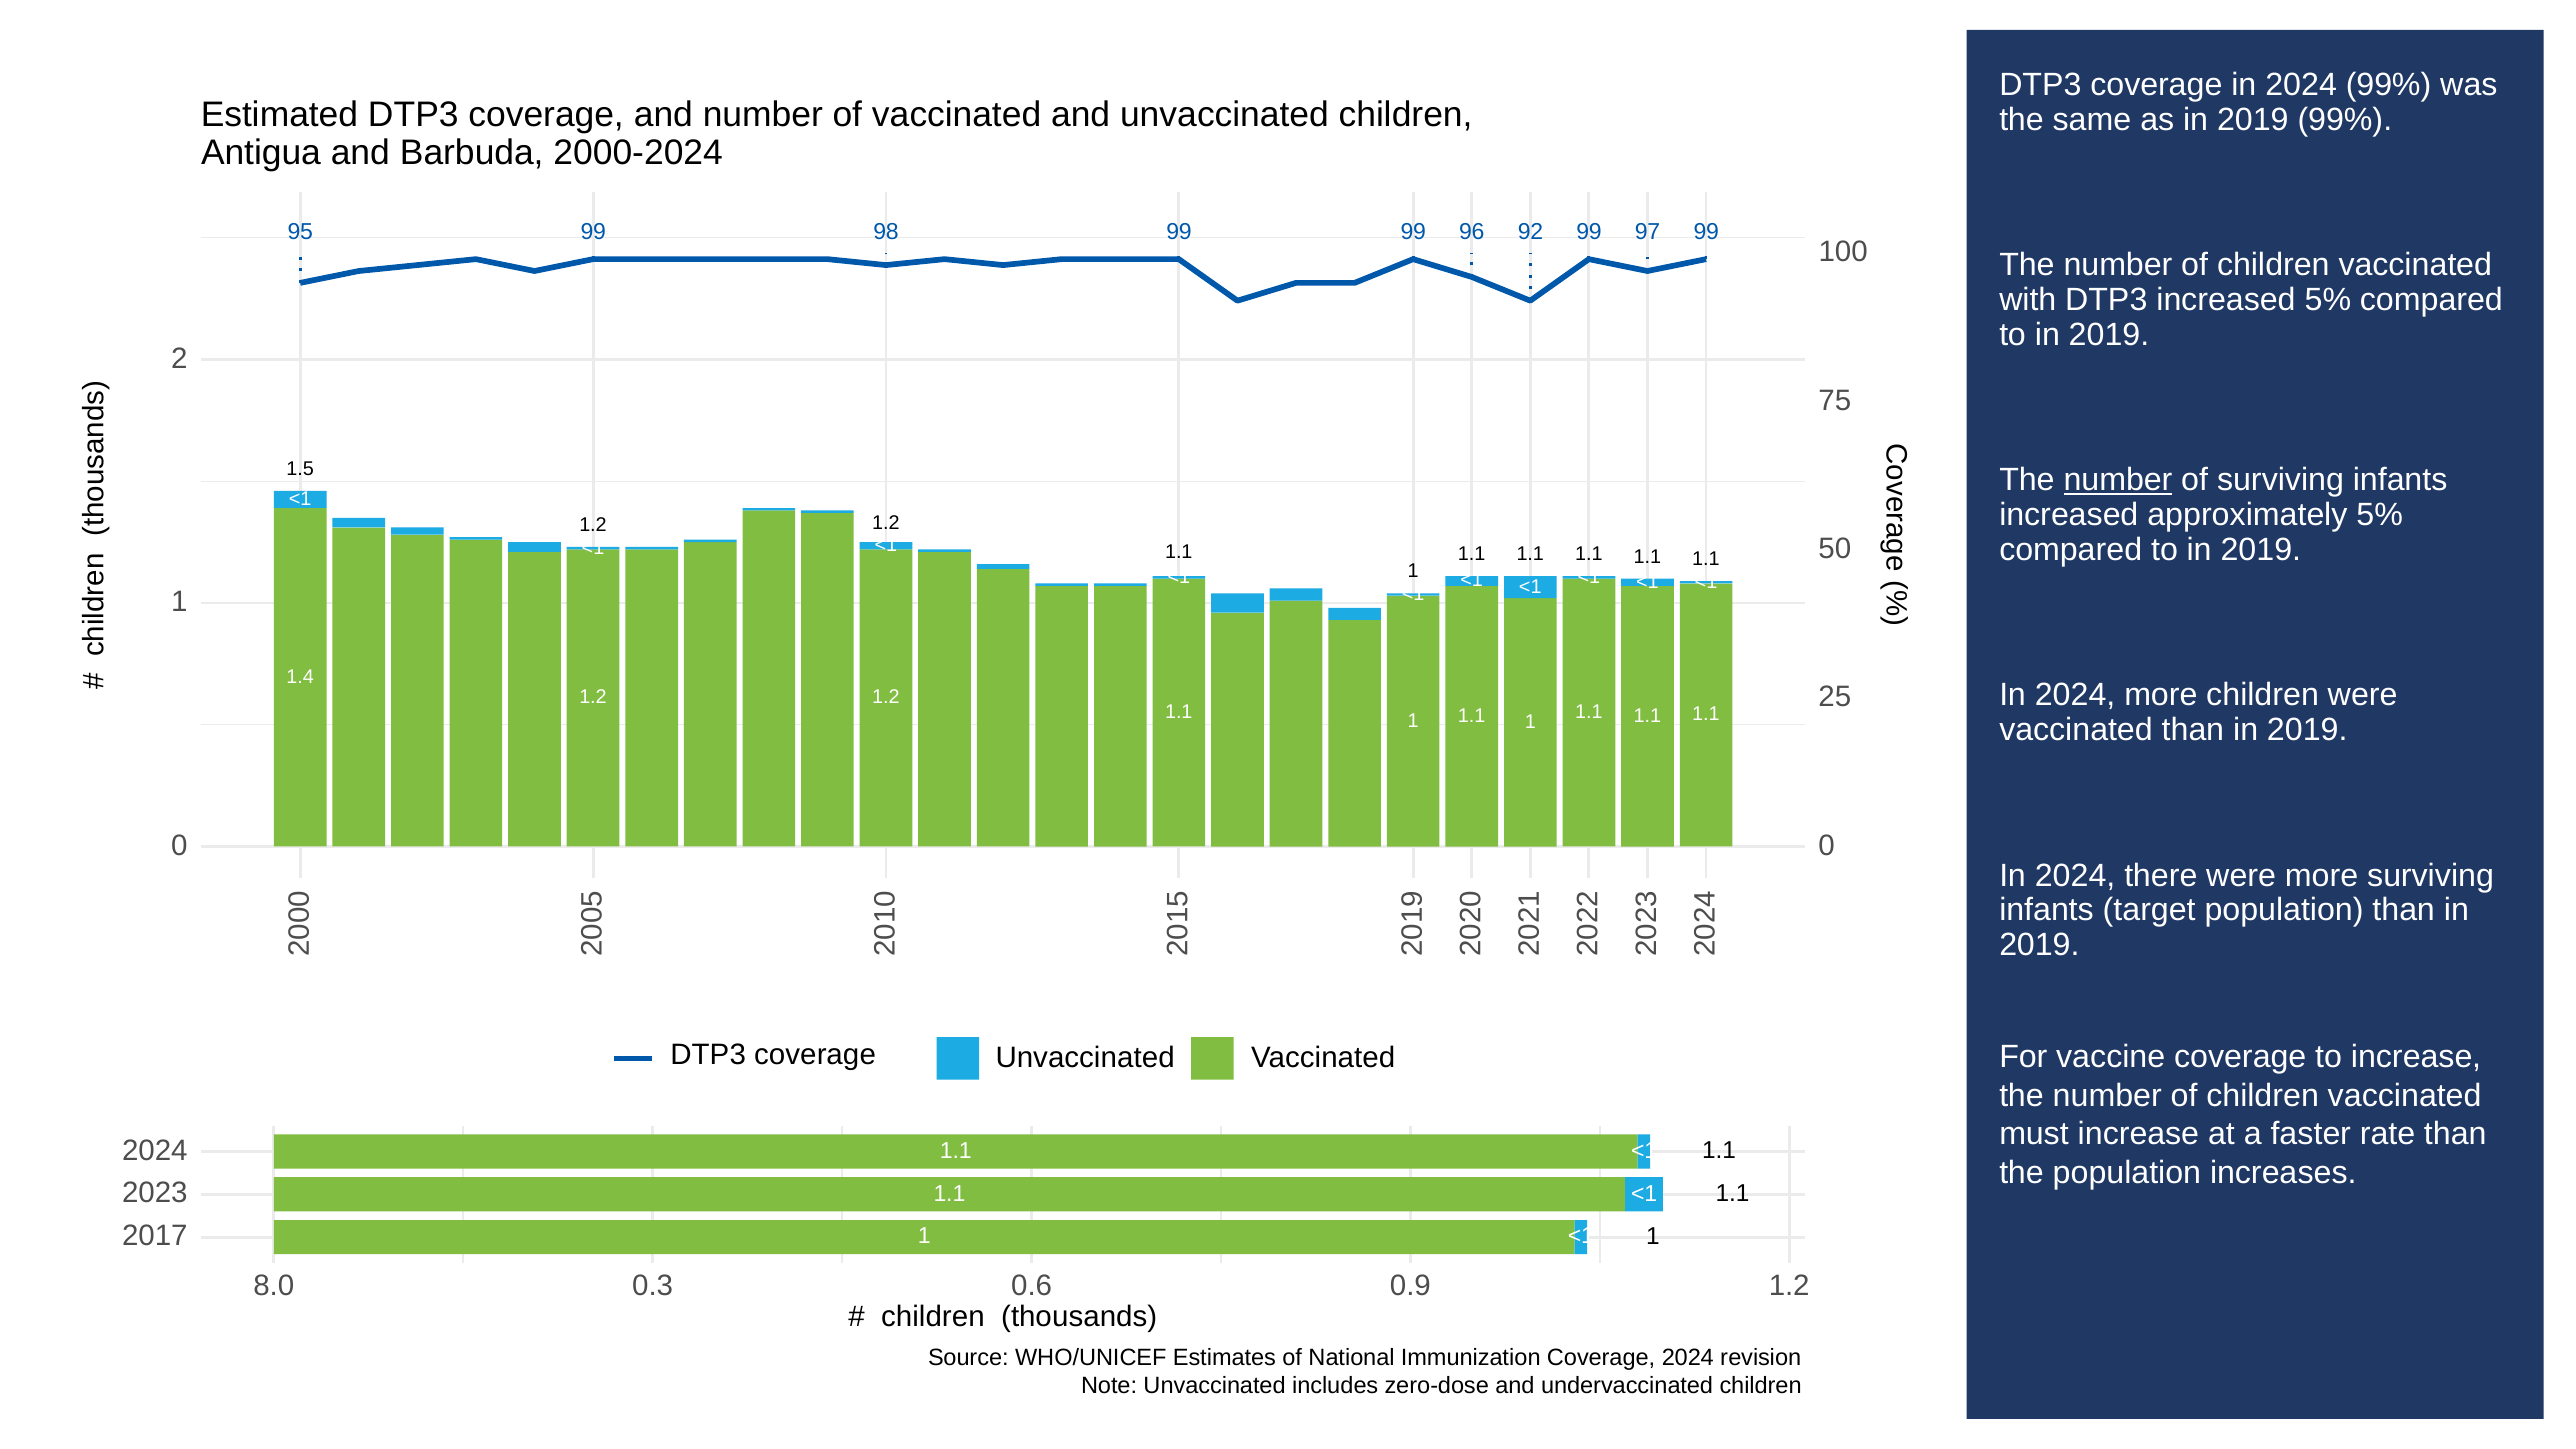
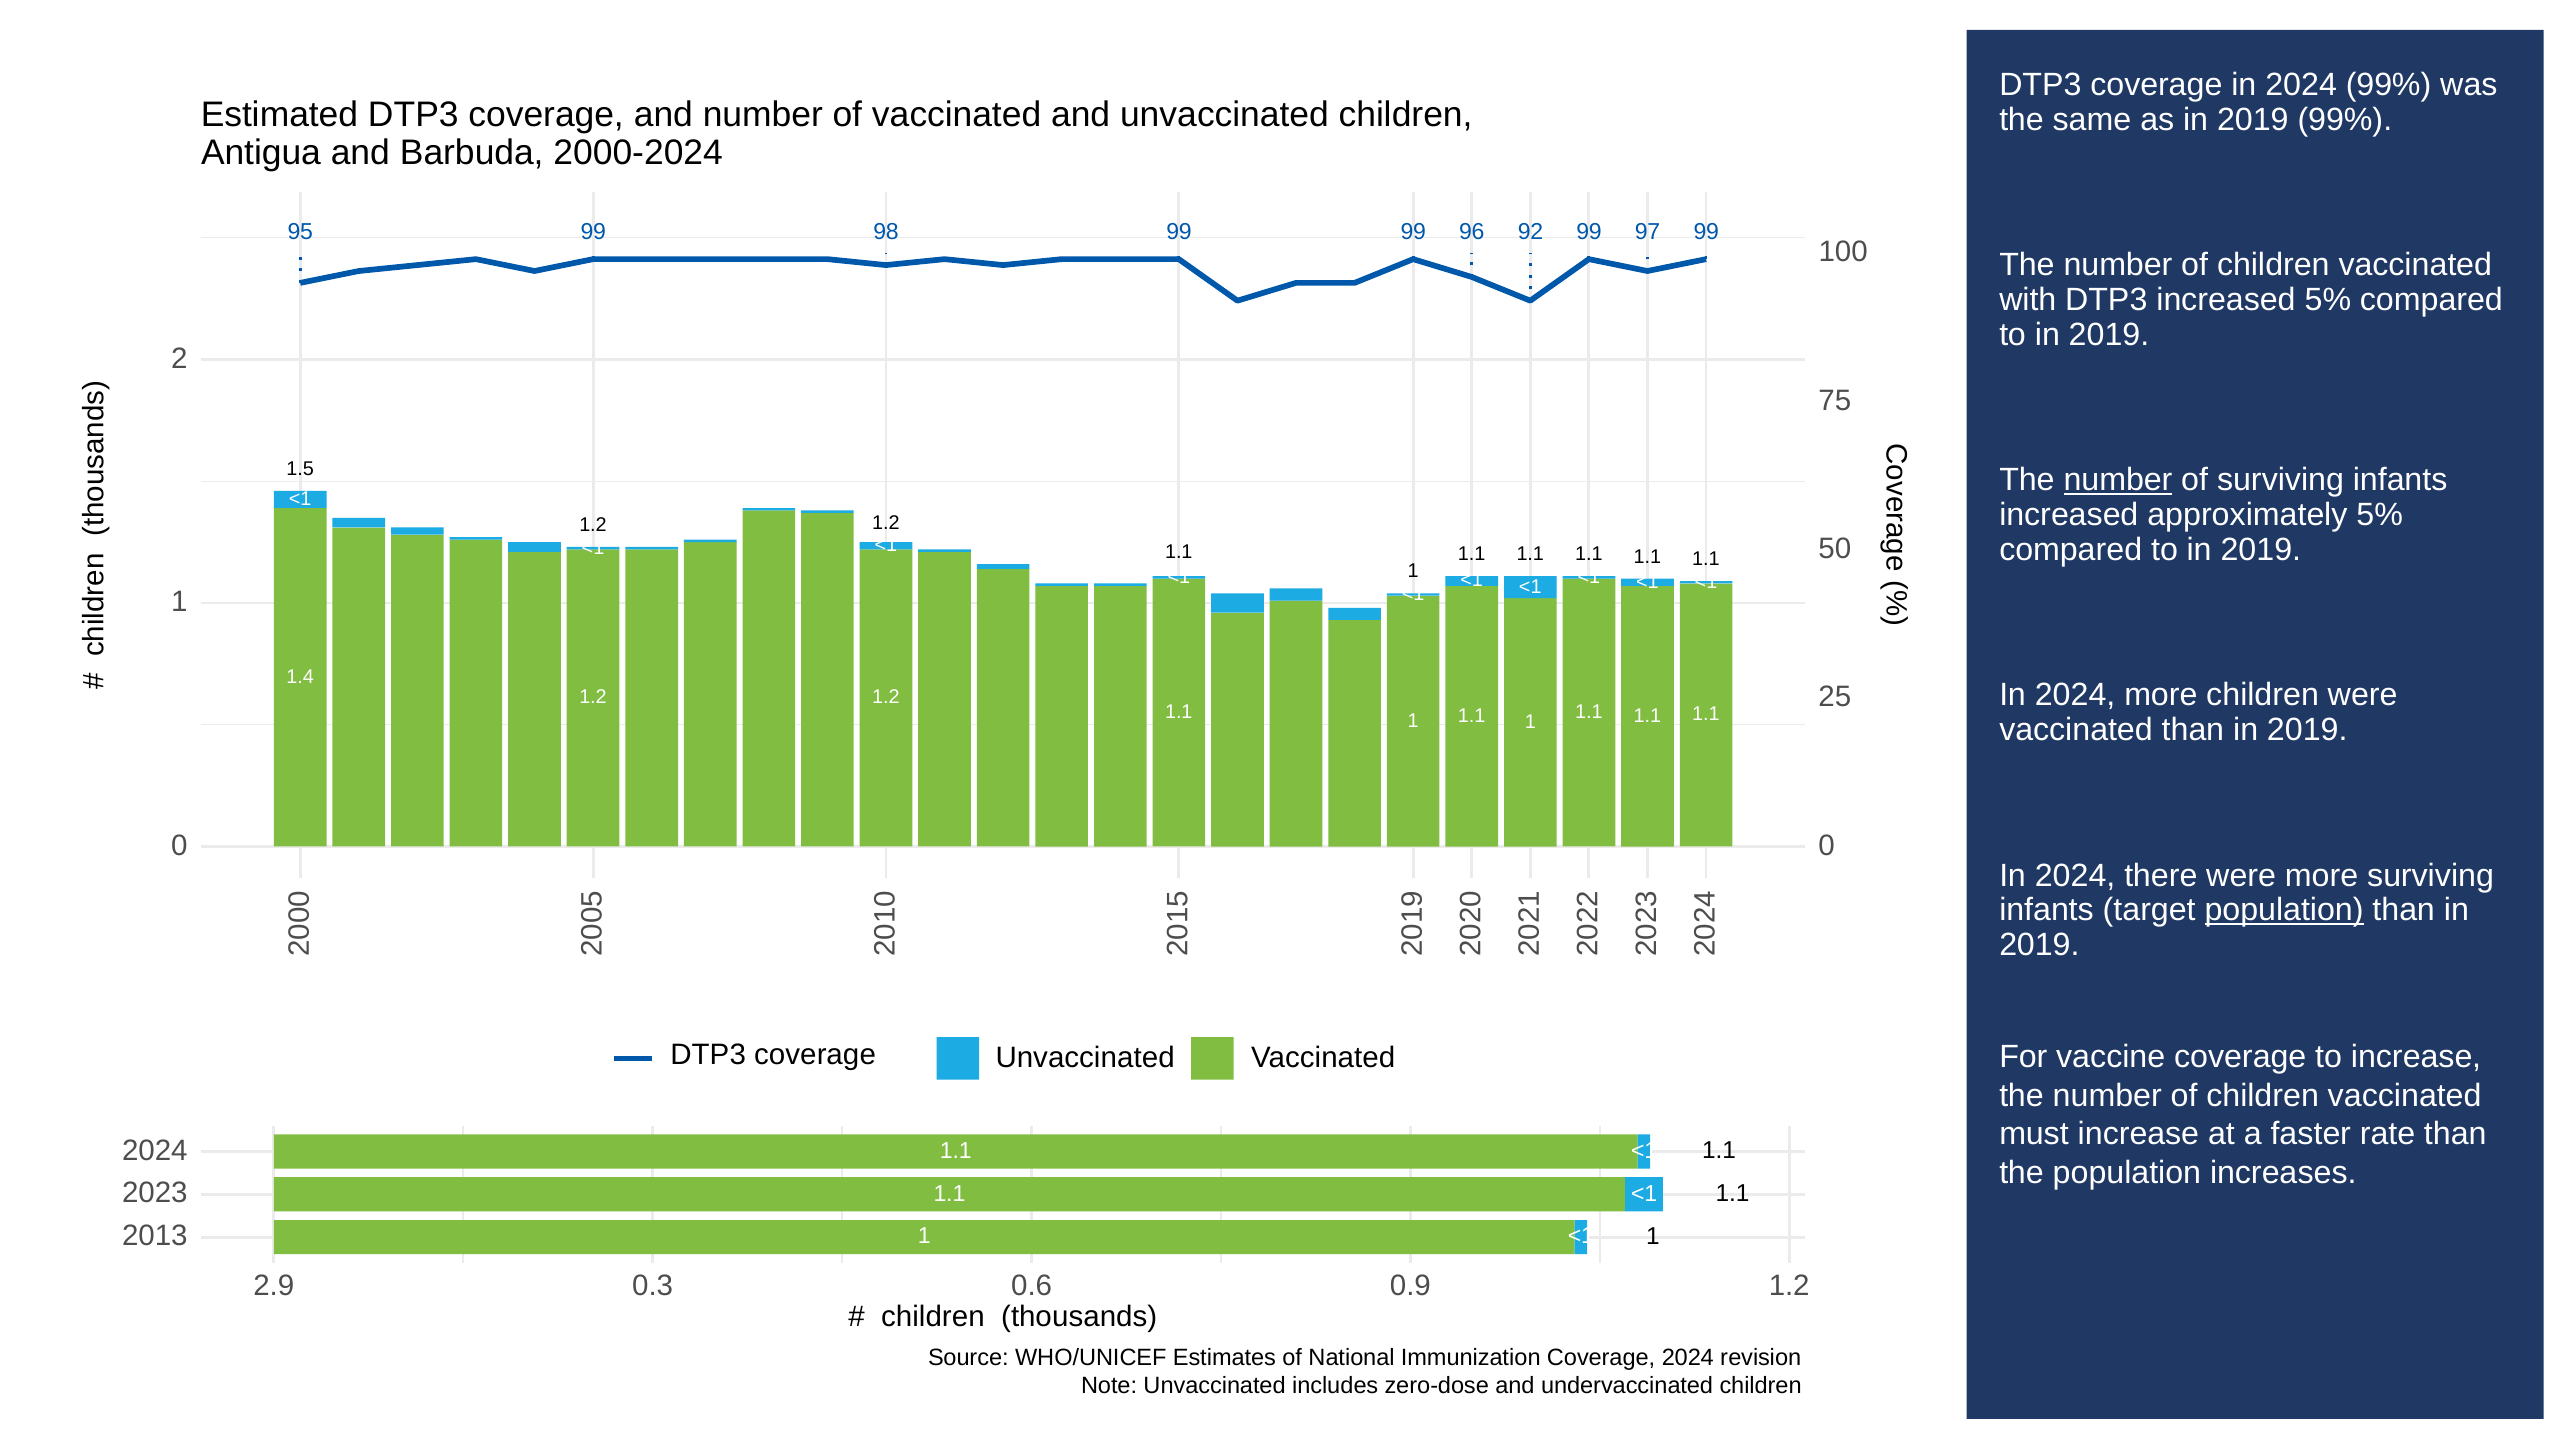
population underline: none -> present (2284, 910)
2017: 2017 -> 2013 (155, 1236)
8.0: 8.0 -> 2.9 (274, 1286)
